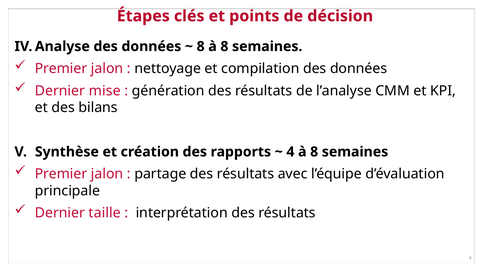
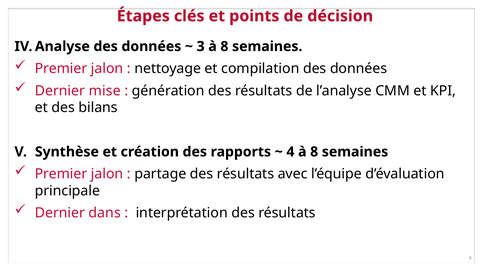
8: 8 -> 3 (201, 47)
taille: taille -> dans (105, 213)
